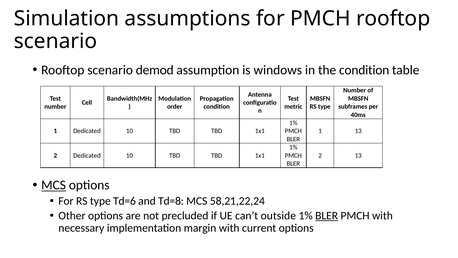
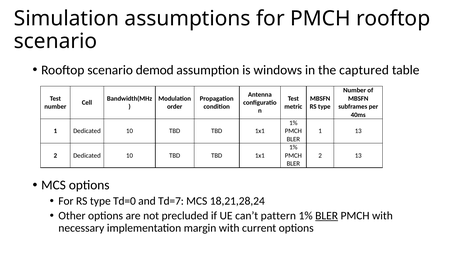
the condition: condition -> captured (364, 70)
MCS underline: present -> none (54, 185)
Td=6: Td=6 -> Td=0 (124, 201)
Td=8: Td=8 -> Td=7 (171, 201)
58,21,22,24: 58,21,22,24 -> 18,21,28,24 (237, 201)
outside: outside -> pattern (278, 215)
